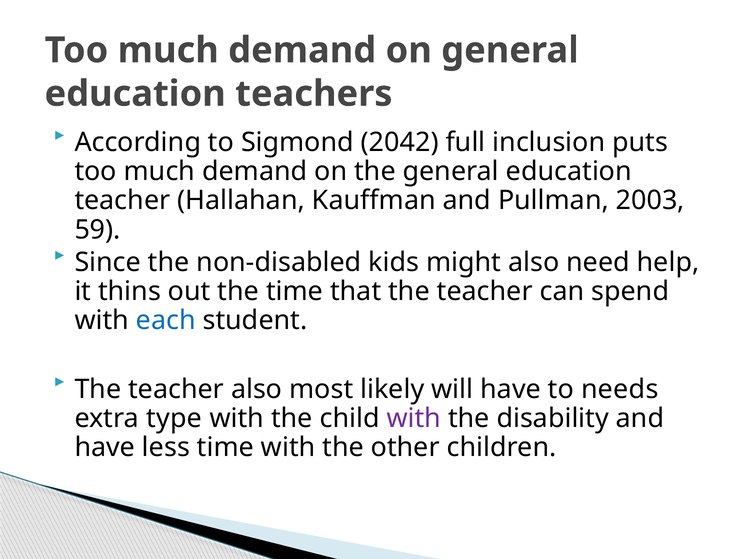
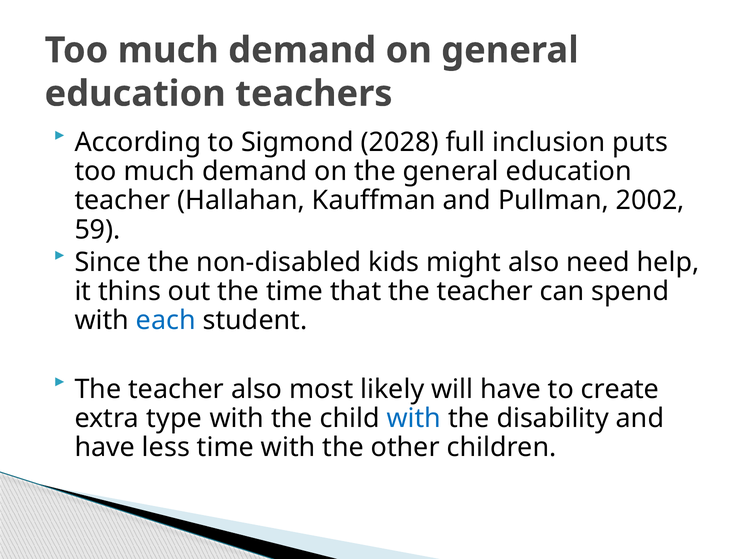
2042: 2042 -> 2028 (400, 142)
2003: 2003 -> 2002 (650, 200)
needs: needs -> create (620, 389)
with colour: purple -> blue (414, 418)
